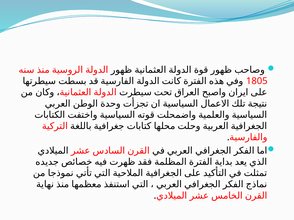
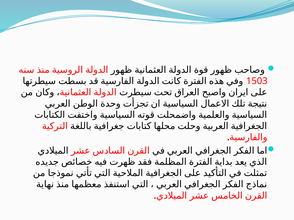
1805: 1805 -> 1503 (257, 81)
